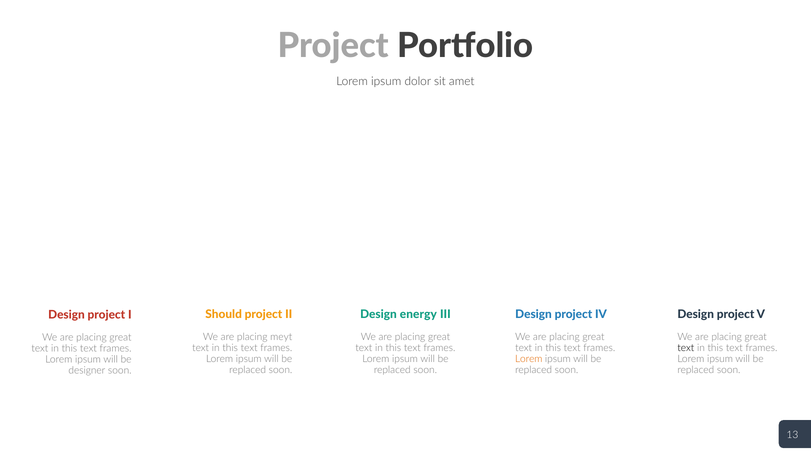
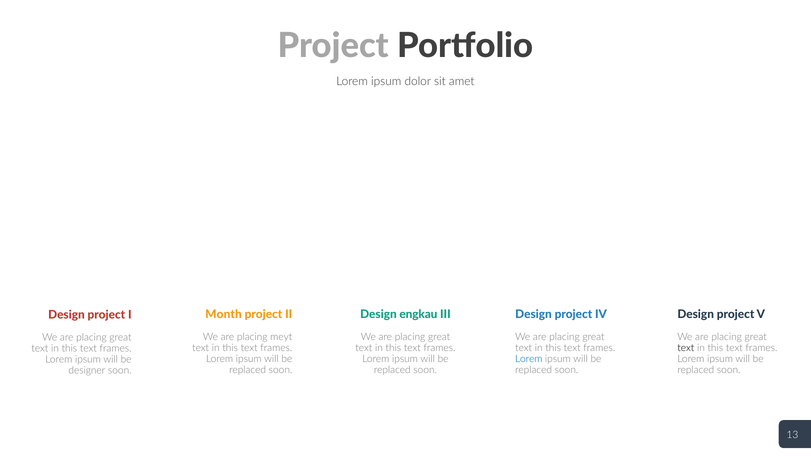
Should: Should -> Month (224, 314)
energy: energy -> engkau (418, 314)
Lorem colour: orange -> blue (529, 359)
